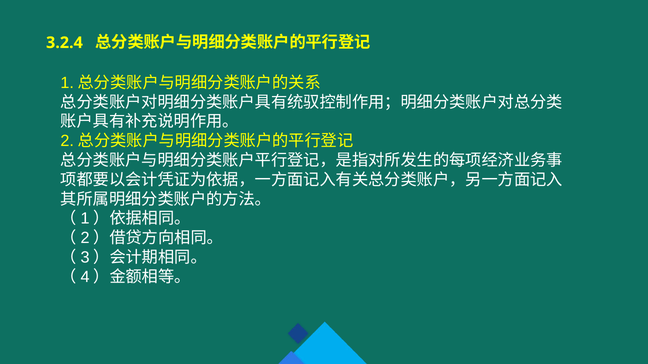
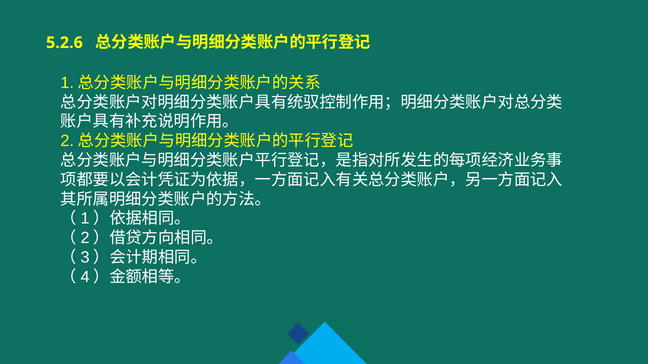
3.2.4: 3.2.4 -> 5.2.6 (64, 43)
